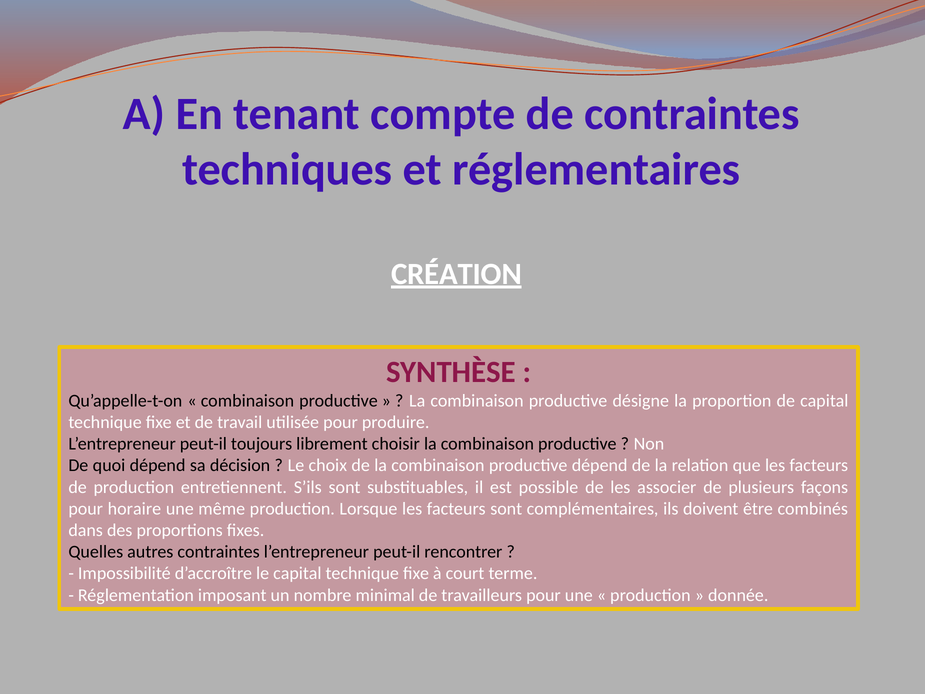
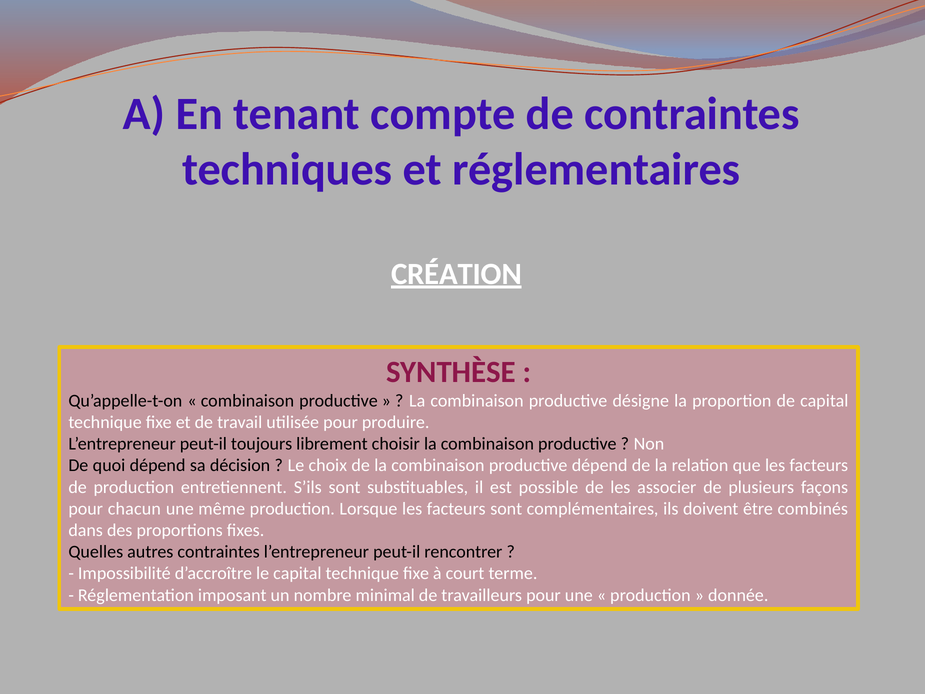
horaire: horaire -> chacun (134, 508)
